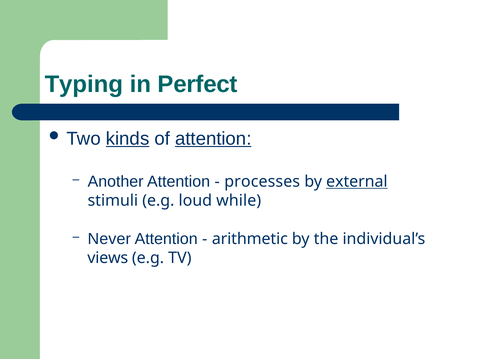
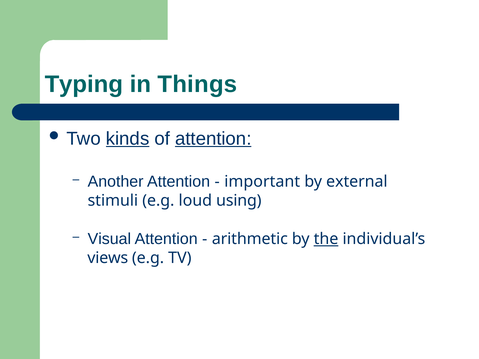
Perfect: Perfect -> Things (197, 84)
processes: processes -> important (262, 182)
external underline: present -> none (357, 182)
while: while -> using (239, 201)
Never: Never -> Visual (109, 239)
the underline: none -> present (326, 239)
